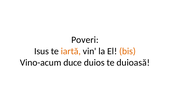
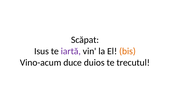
Poveri: Poveri -> Scăpat (85, 40)
iartă colour: orange -> purple (71, 51)
duioasă: duioasă -> trecutul (133, 62)
